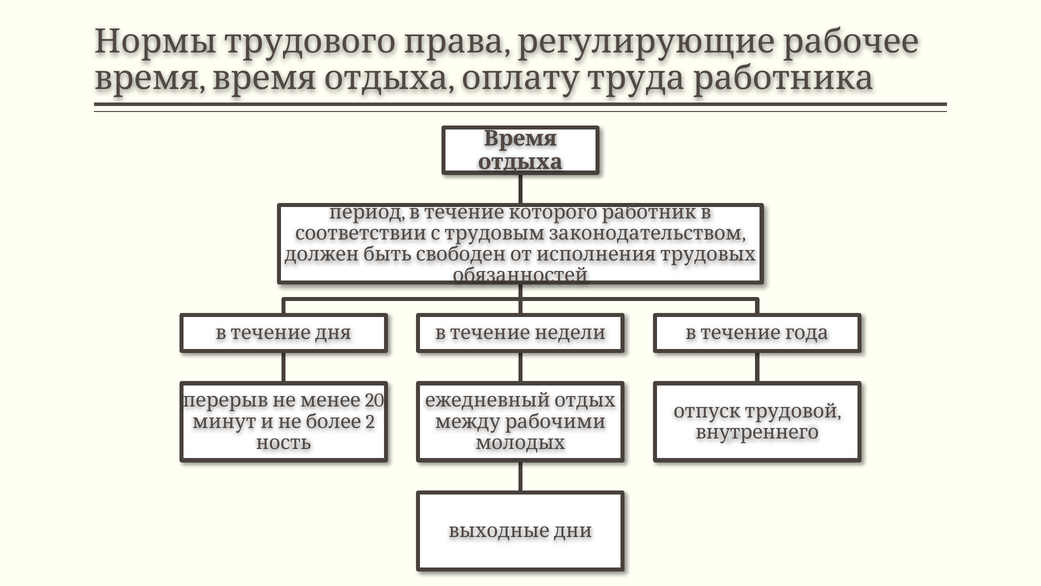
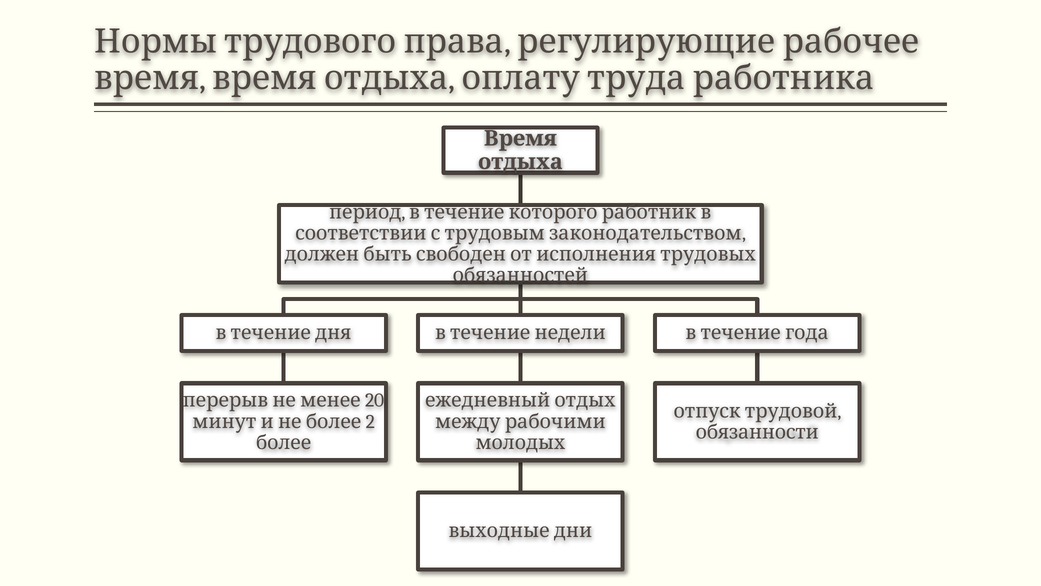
внутреннего: внутреннего -> обязанности (757, 432)
ность: ность -> более (284, 442)
